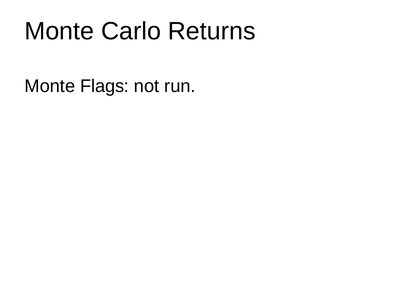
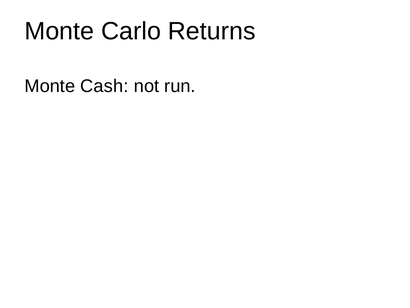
Flags: Flags -> Cash (104, 86)
